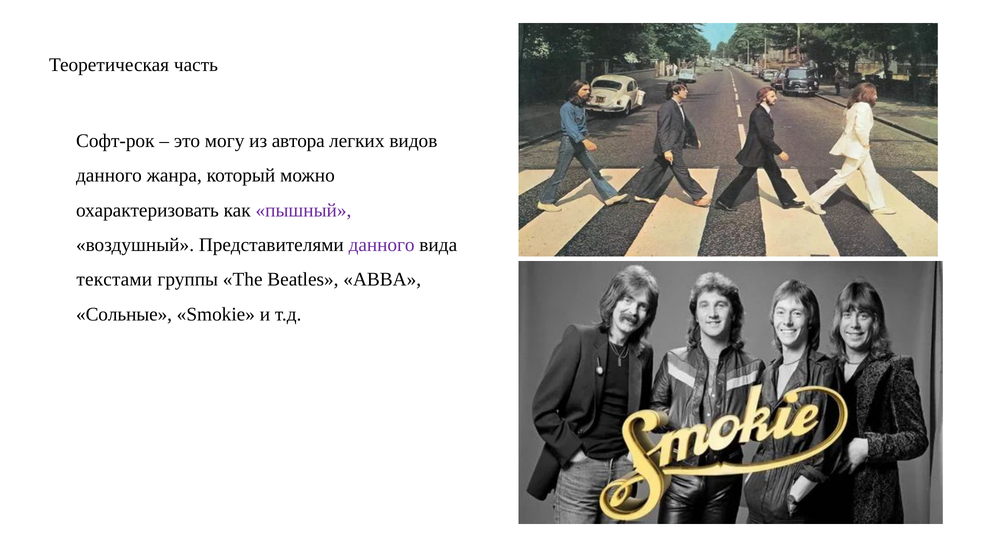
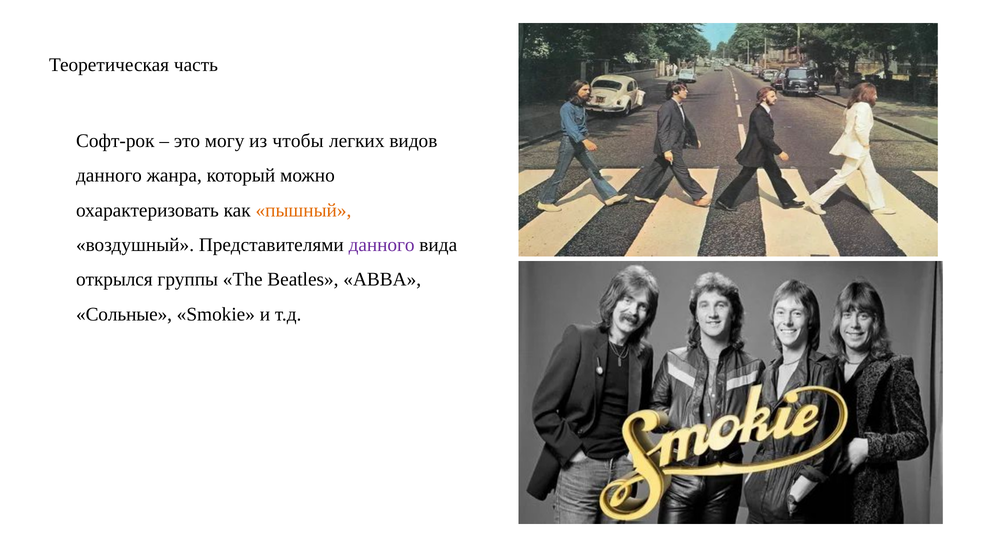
автора: автора -> чтобы (298, 141)
пышный colour: purple -> orange (303, 210)
текстами: текстами -> открылся (114, 280)
